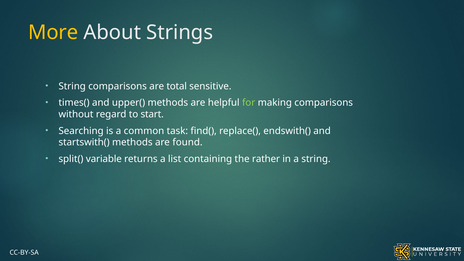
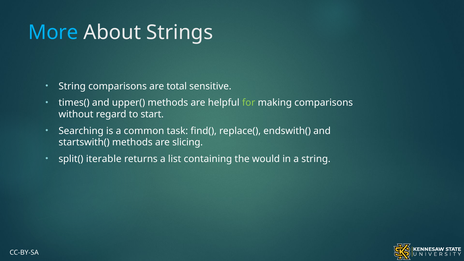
More colour: yellow -> light blue (53, 33)
found: found -> slicing (188, 142)
variable: variable -> iterable (104, 159)
rather: rather -> would (266, 159)
